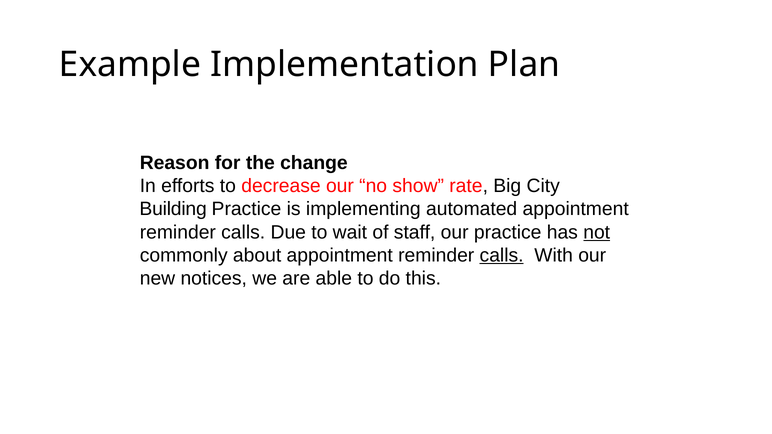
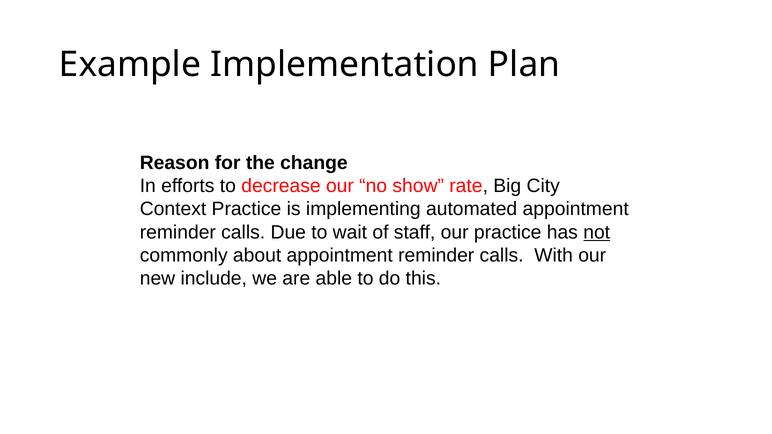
Building: Building -> Context (173, 209)
calls underline: present -> none (502, 255)
notices: notices -> include (214, 279)
